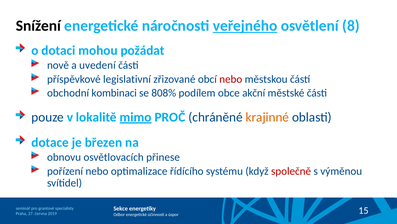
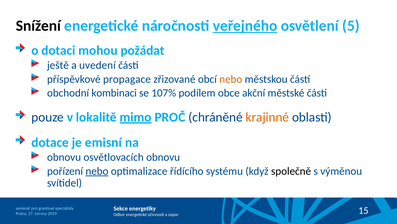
8: 8 -> 5 (351, 26)
nově: nově -> ještě (58, 65)
legislativní: legislativní -> propagace (127, 79)
nebo colour: red -> orange (231, 79)
808%: 808% -> 107% (164, 93)
březen: březen -> emisní (103, 142)
osvětlovacích přinese: přinese -> obnovu (163, 157)
nebo underline: none -> present (97, 171)
společně colour: red -> black (291, 171)
